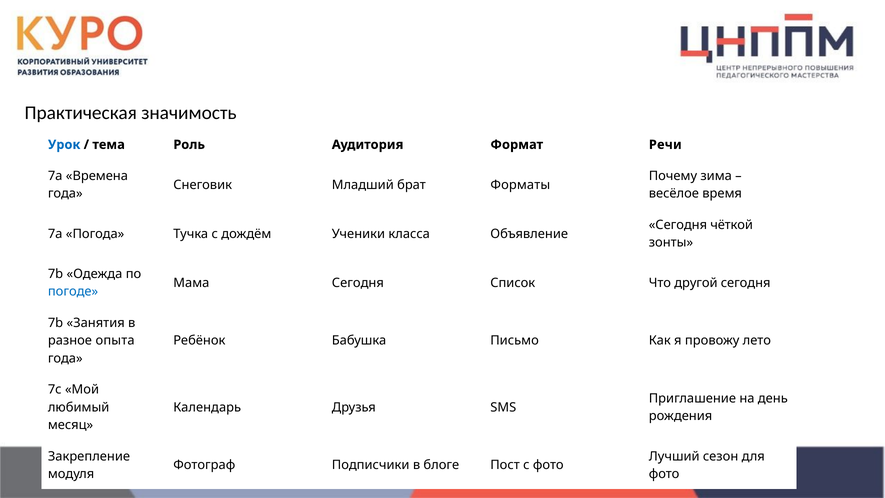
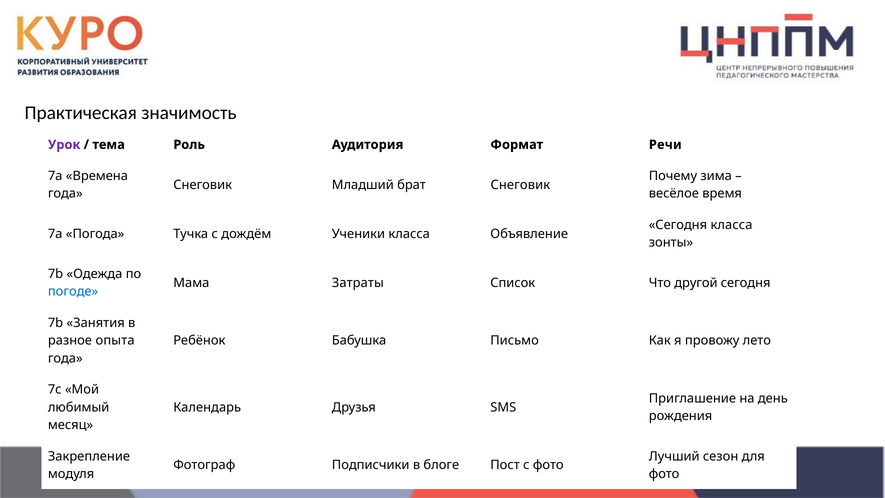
Урок colour: blue -> purple (64, 145)
брат Форматы: Форматы -> Снеговик (520, 185)
Сегодня чёткой: чёткой -> класса (731, 225)
Мама Сегодня: Сегодня -> Затраты (358, 283)
